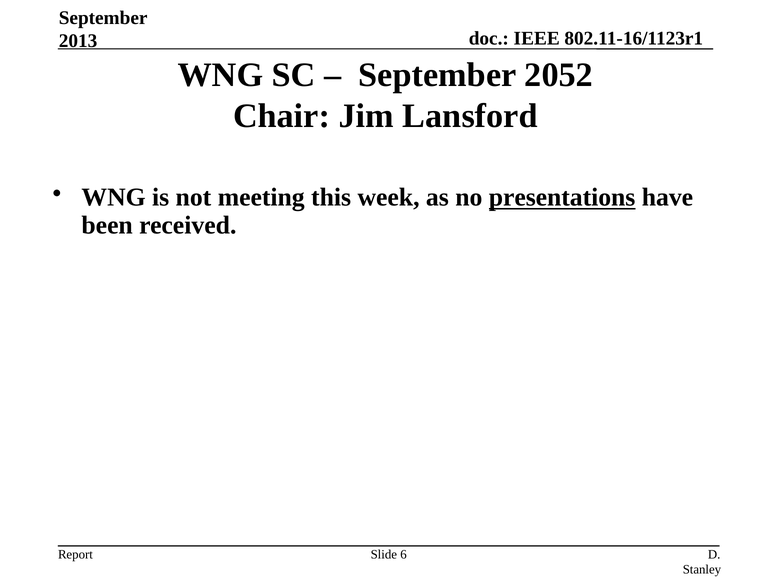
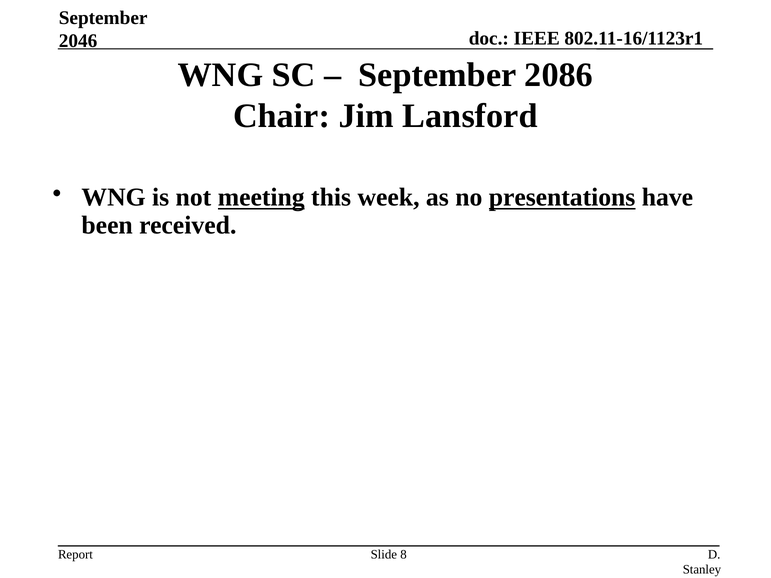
2013: 2013 -> 2046 (78, 41)
2052: 2052 -> 2086 (559, 75)
meeting underline: none -> present (261, 198)
6: 6 -> 8 (403, 555)
